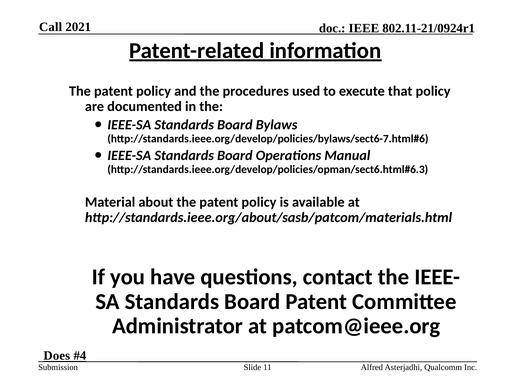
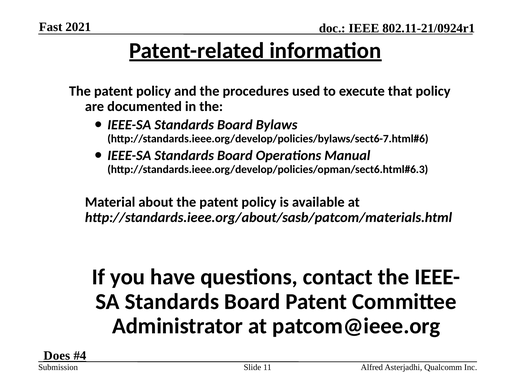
Call: Call -> Fast (51, 27)
